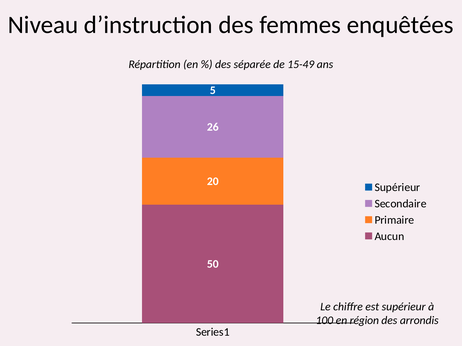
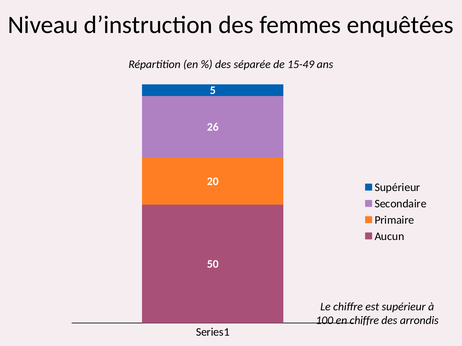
en région: région -> chiffre (364, 321)
